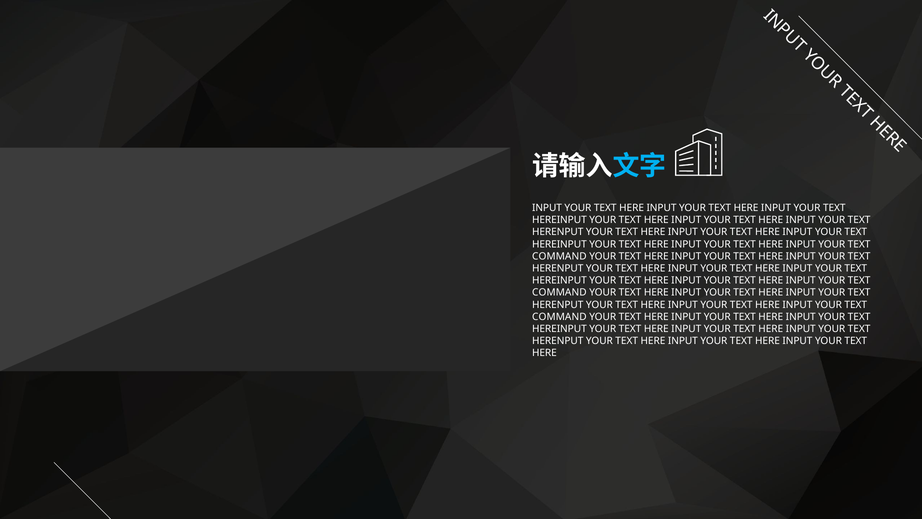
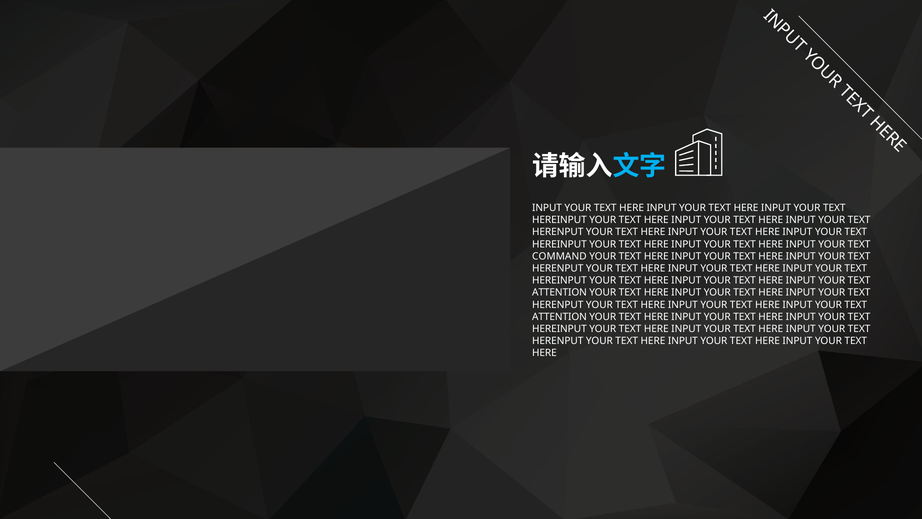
COMMAND: COMMAND -> ATTENTION (559, 292)
COMMAND: COMMAND -> ATTENTION (559, 317)
